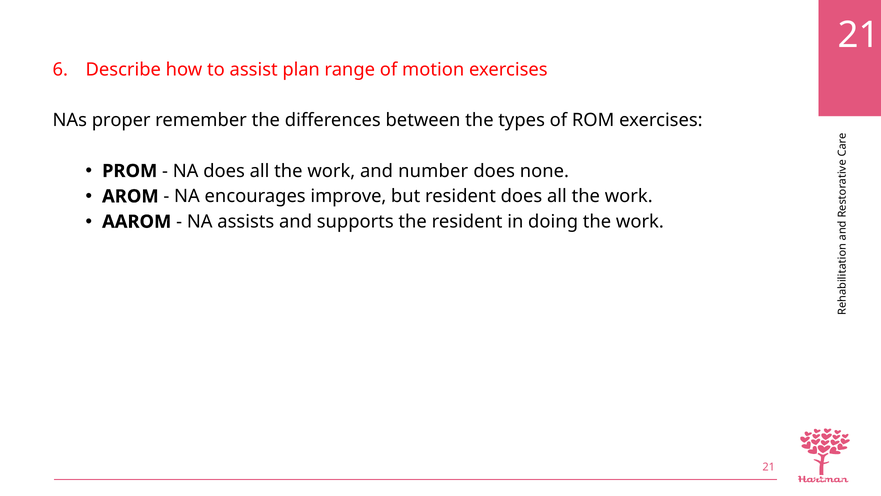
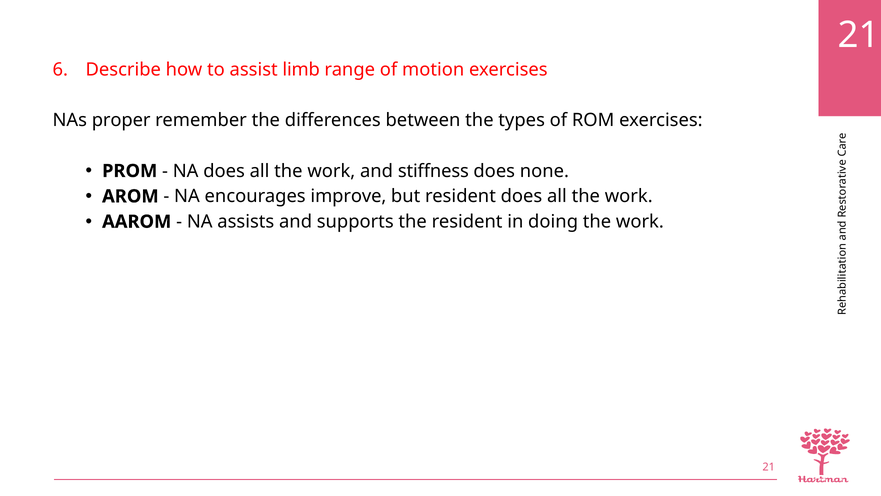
plan: plan -> limb (301, 69)
number: number -> stiffness (433, 171)
